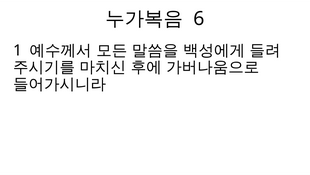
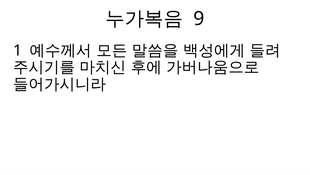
6: 6 -> 9 (199, 19)
